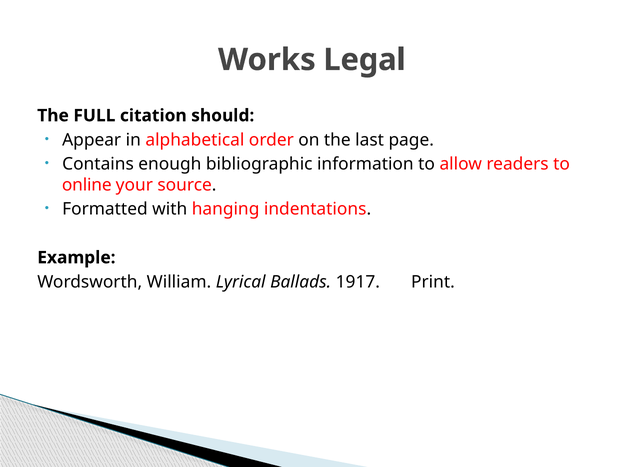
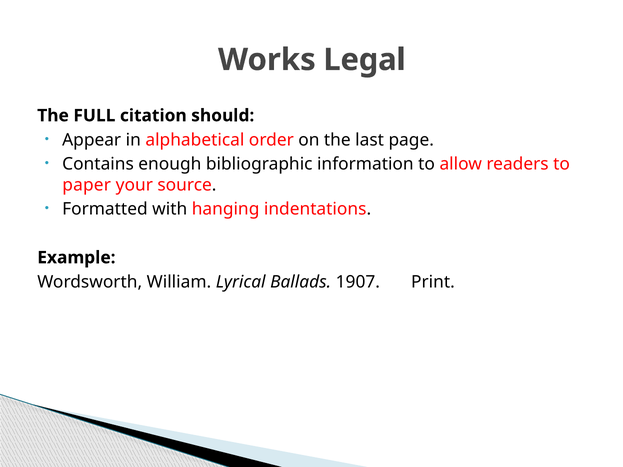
online: online -> paper (87, 185)
1917: 1917 -> 1907 (358, 282)
